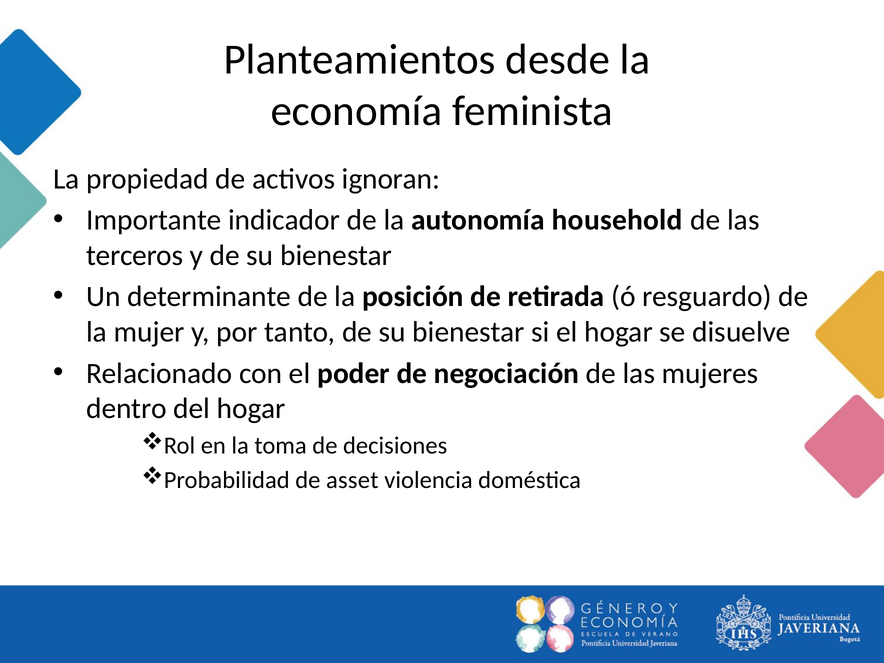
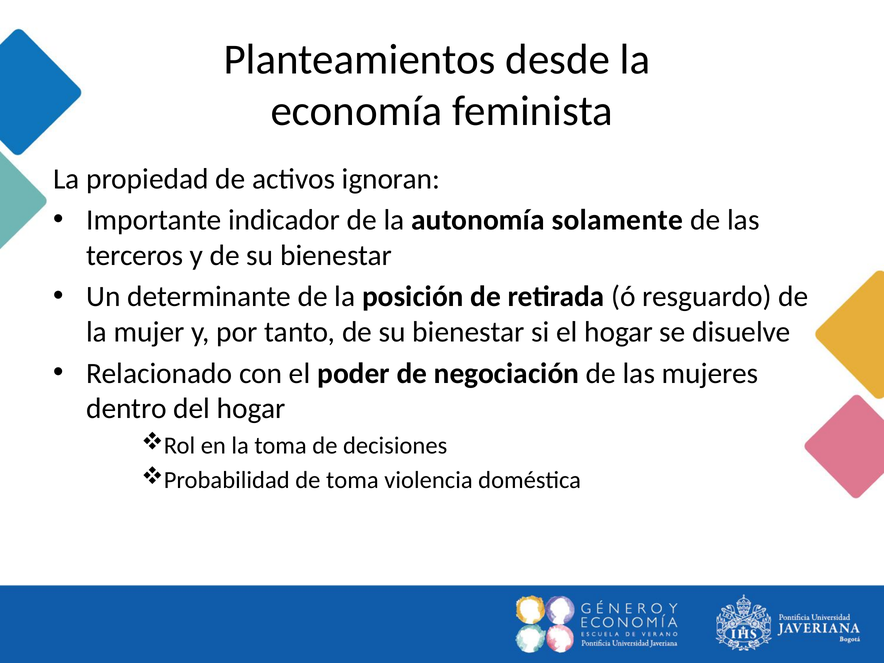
household: household -> solamente (617, 220)
de asset: asset -> toma (352, 480)
